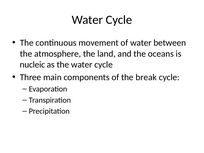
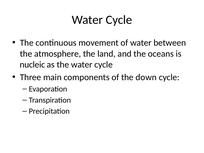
break: break -> down (146, 77)
